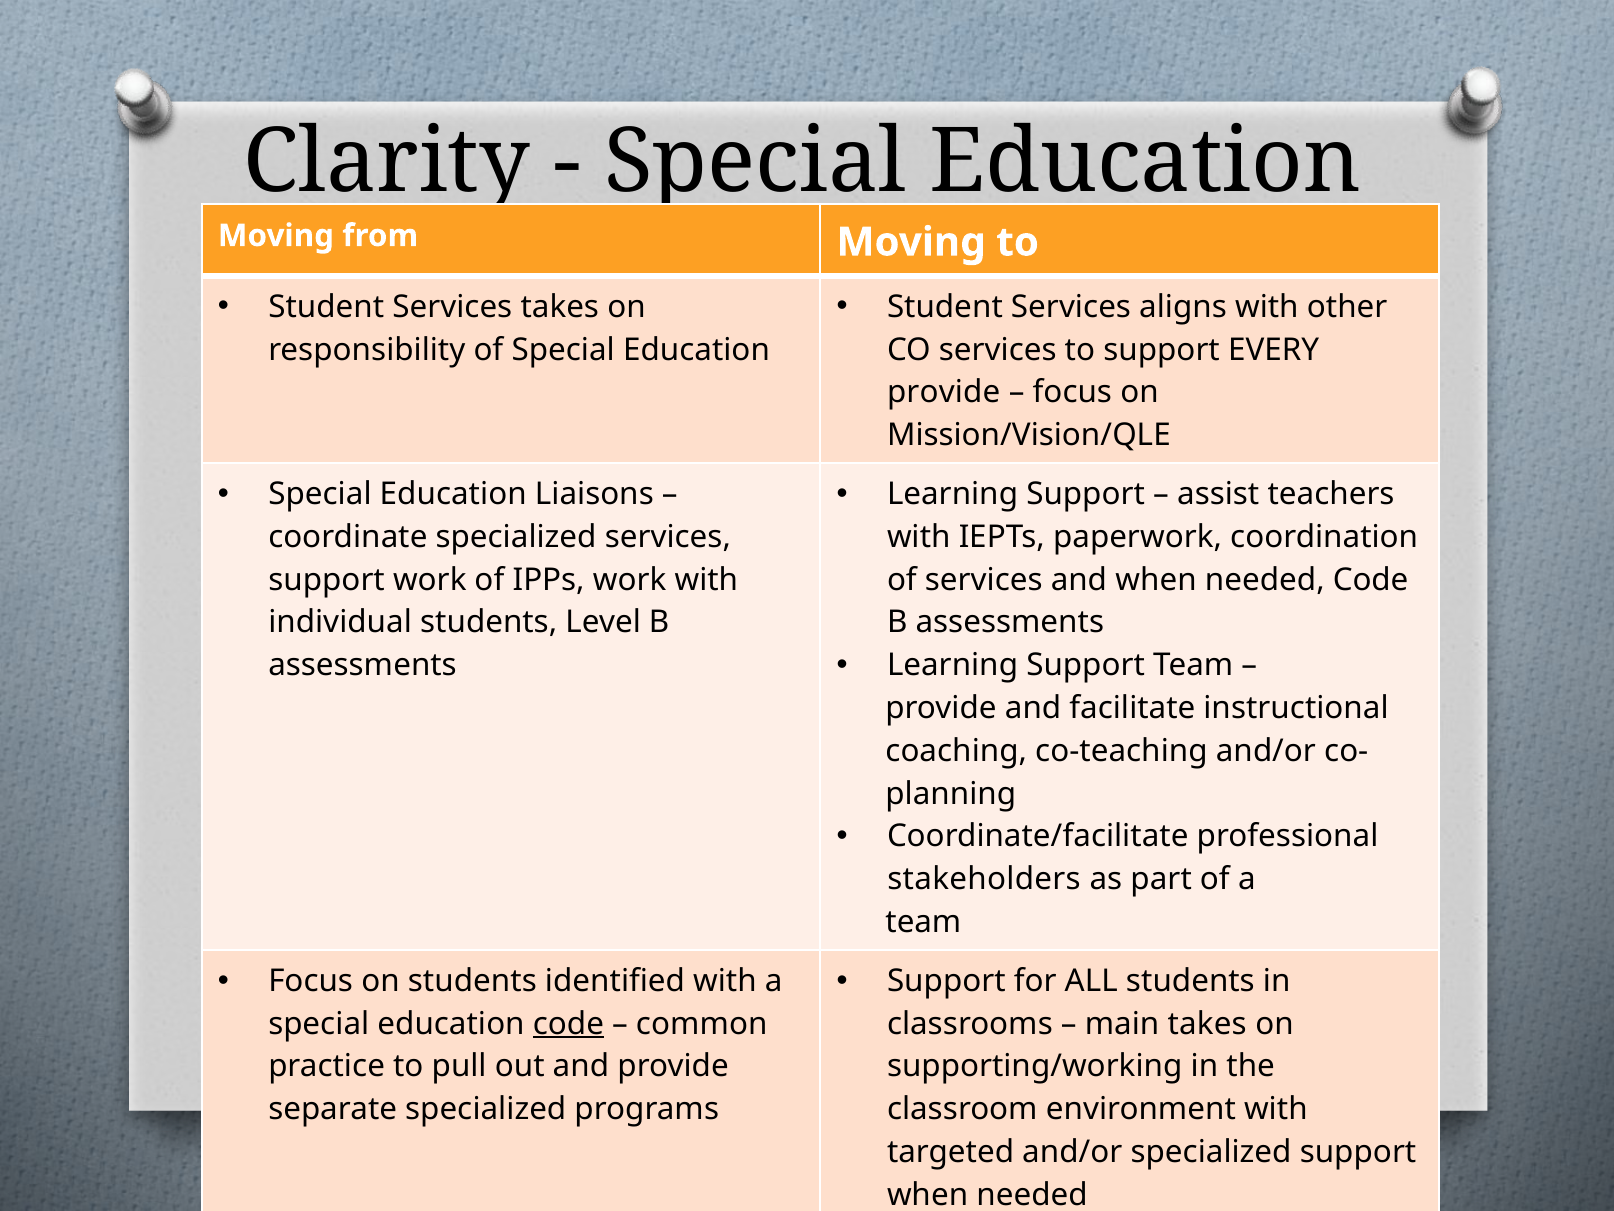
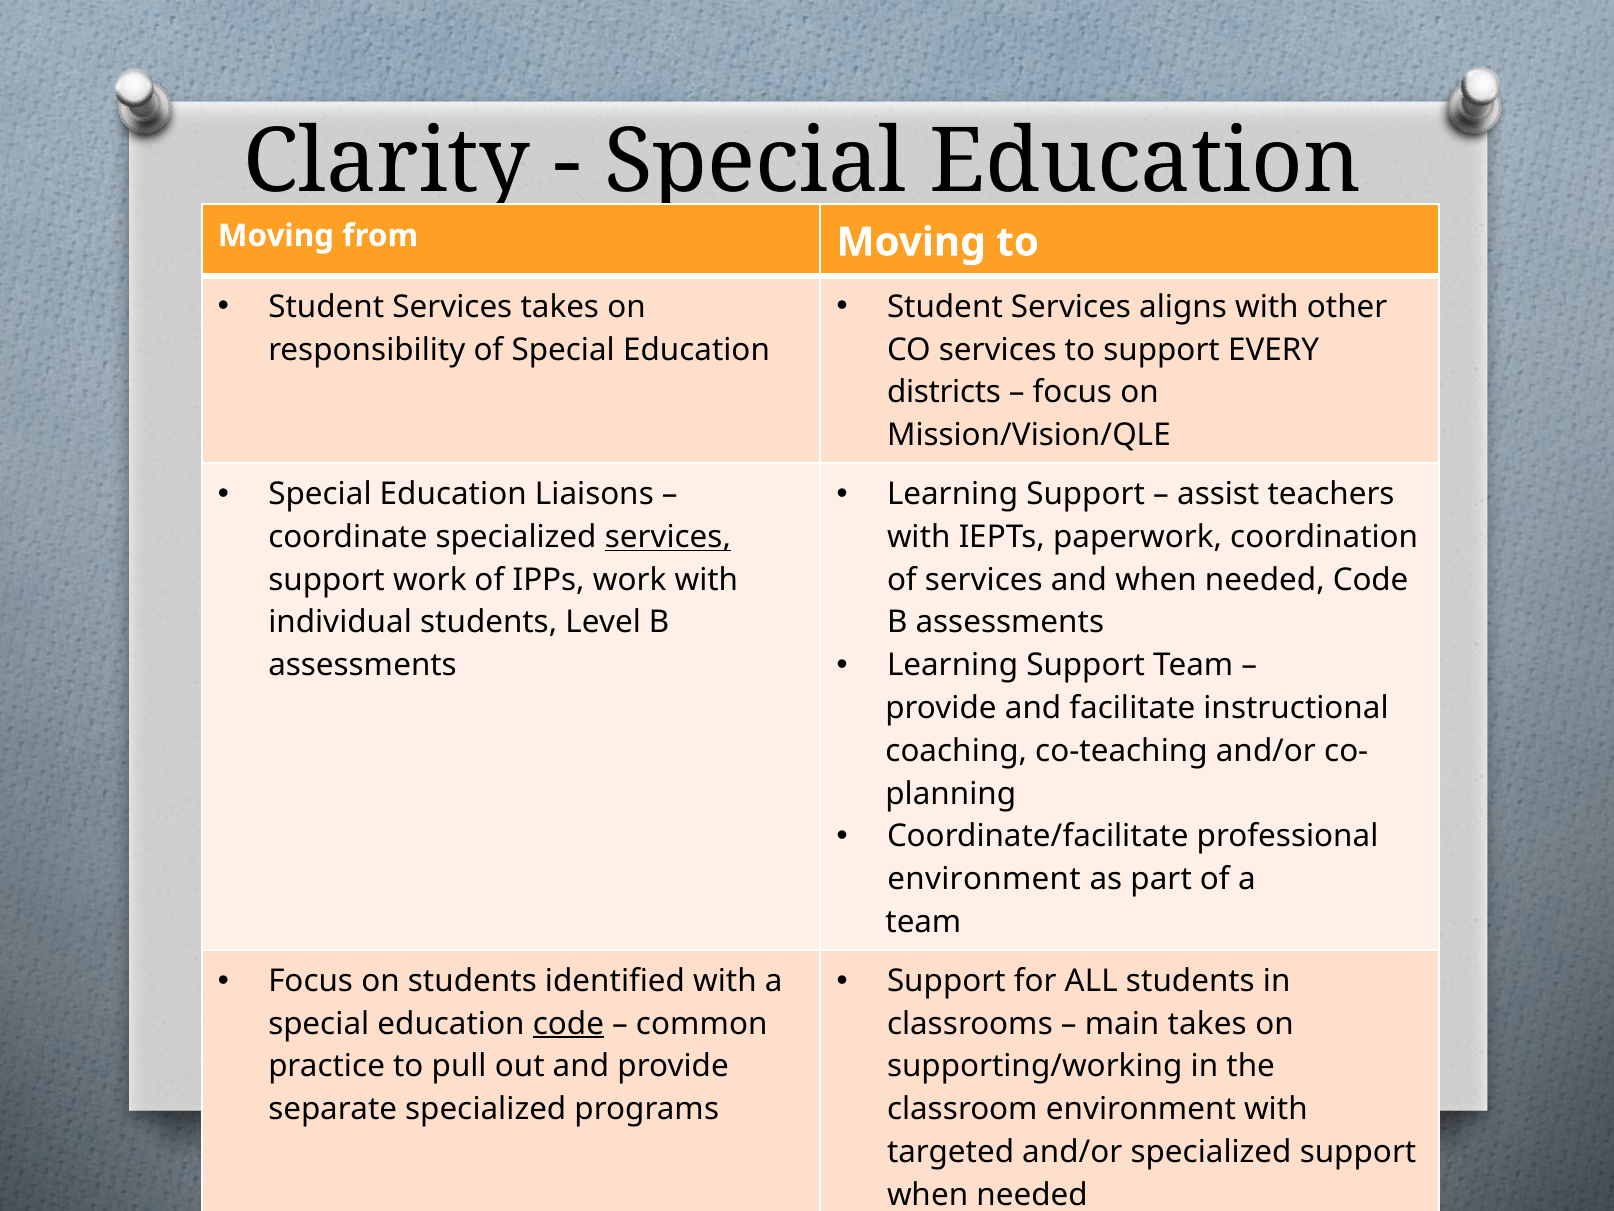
provide: provide -> districts (944, 392)
services underline: none -> present (668, 537)
stakeholders: stakeholders -> environment (984, 879)
